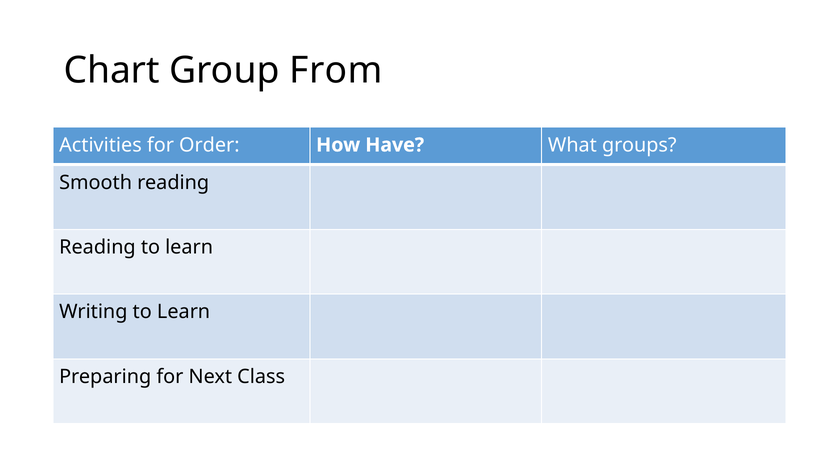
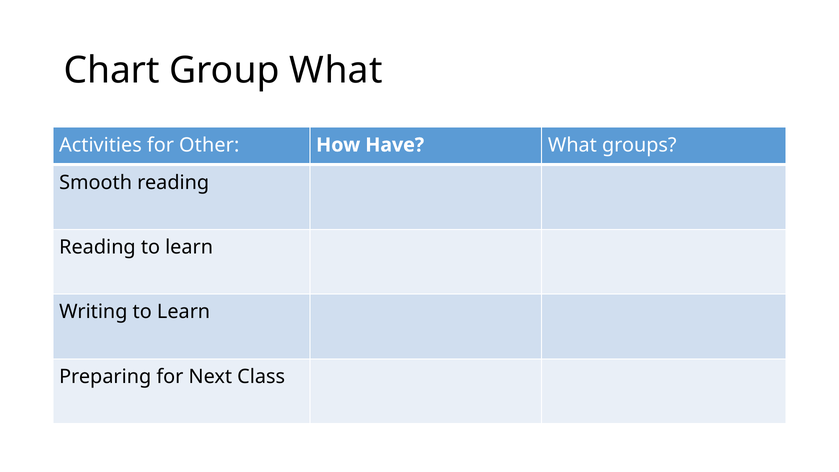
Group From: From -> What (336, 71)
Order: Order -> Other (209, 145)
